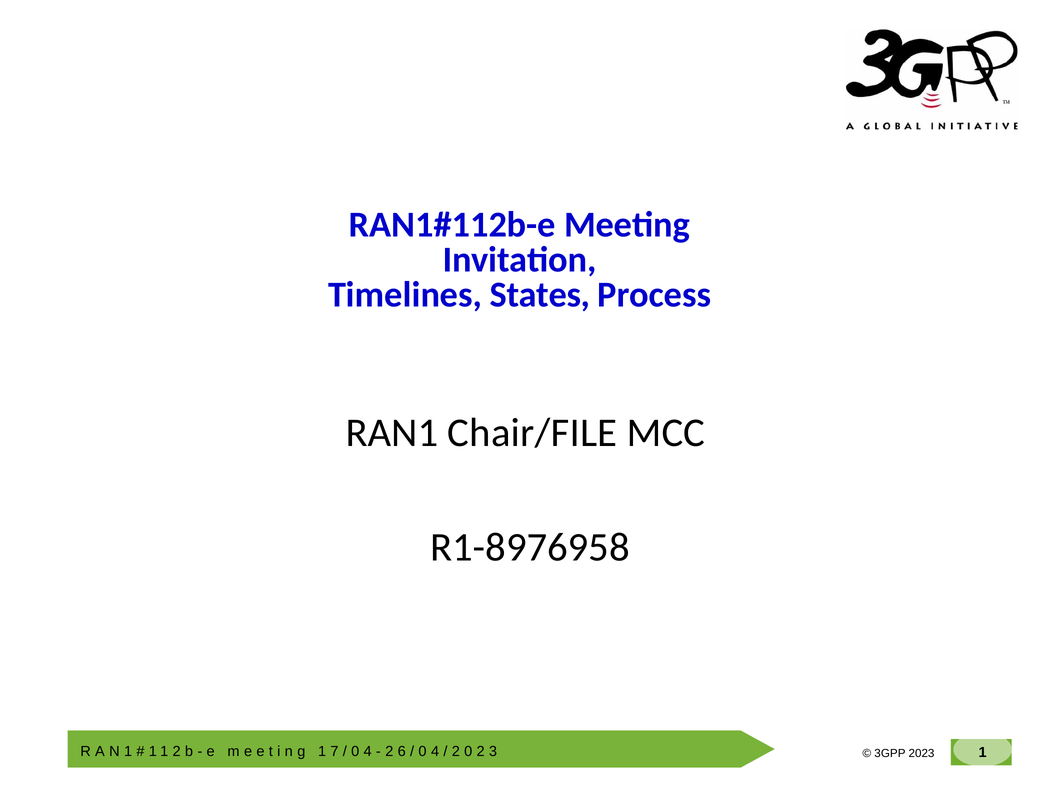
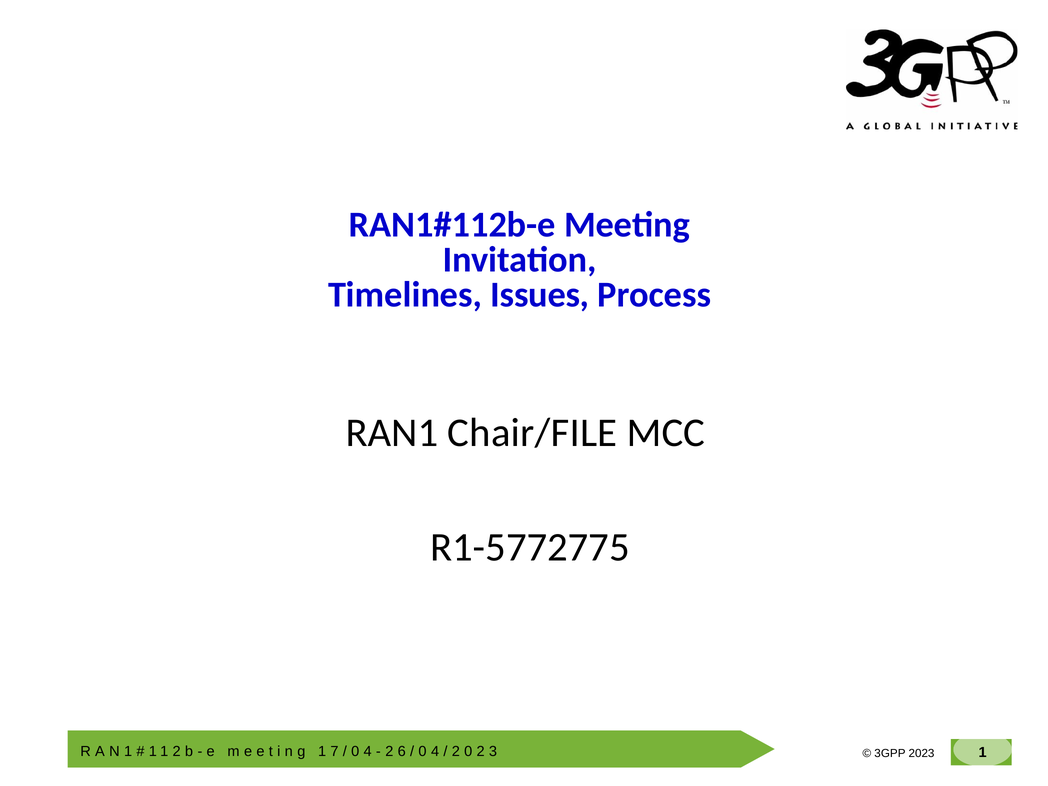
States: States -> Issues (540, 295)
R1-8976958: R1-8976958 -> R1-5772775 (530, 547)
